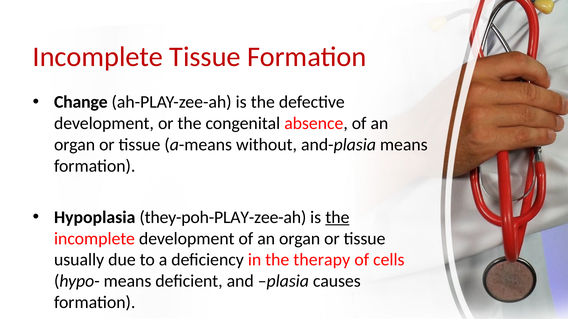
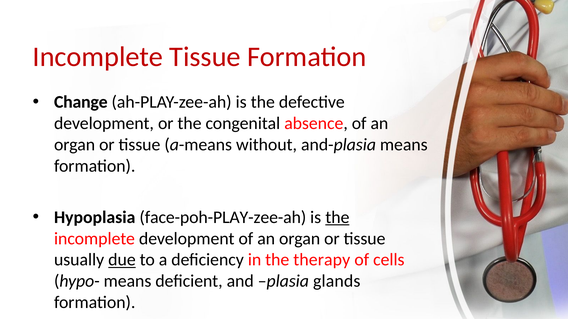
they-poh-PLAY-zee-ah: they-poh-PLAY-zee-ah -> face-poh-PLAY-zee-ah (223, 218)
due underline: none -> present (122, 260)
causes: causes -> glands (337, 281)
